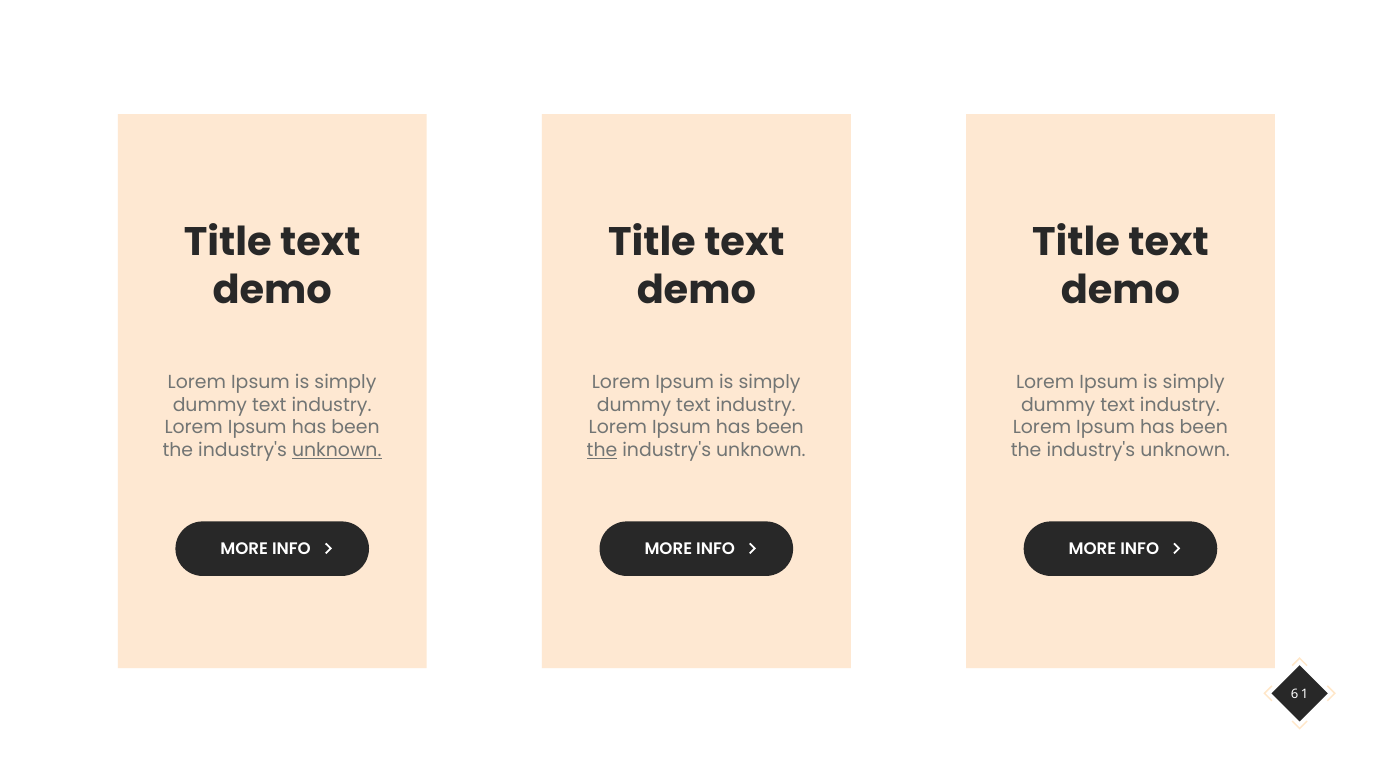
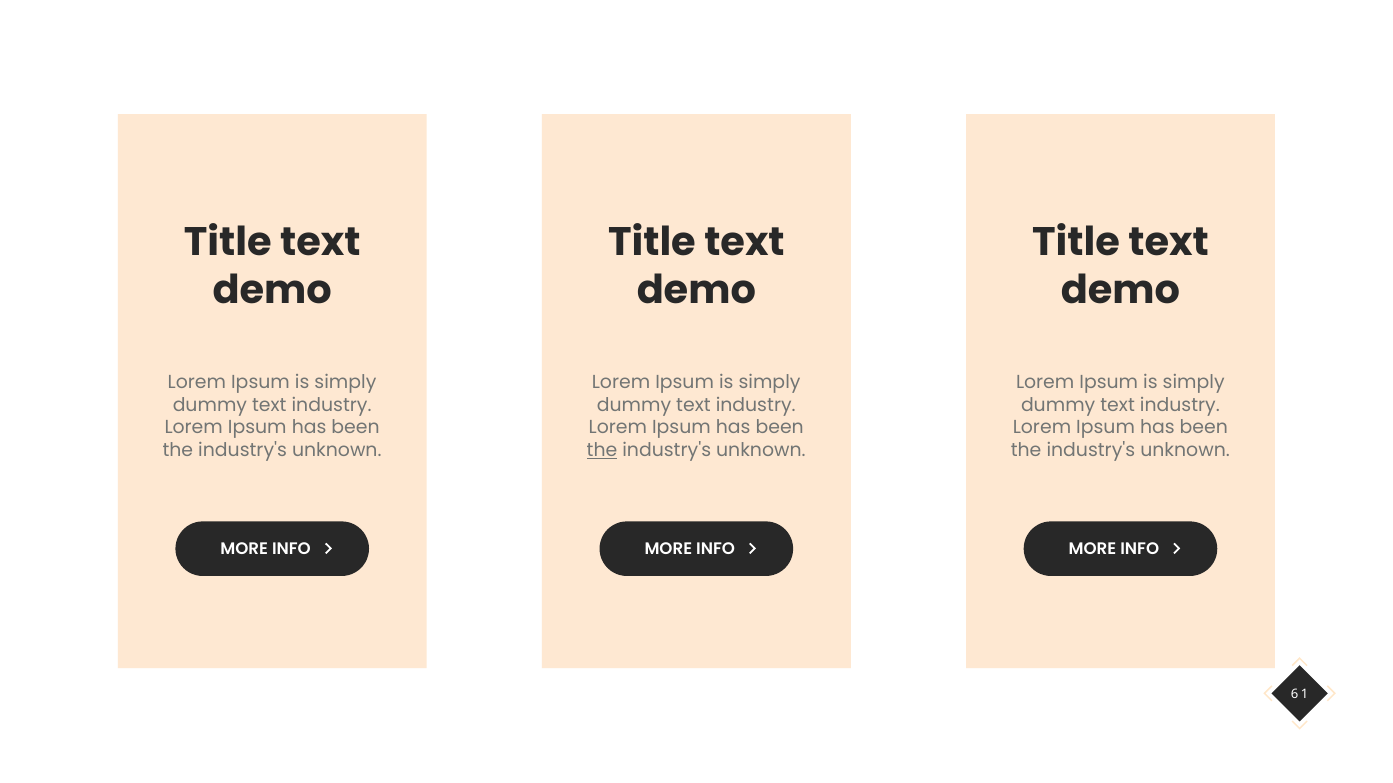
unknown underline: present -> none (337, 451)
